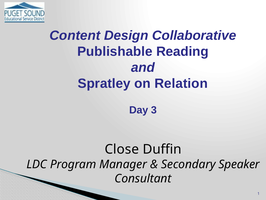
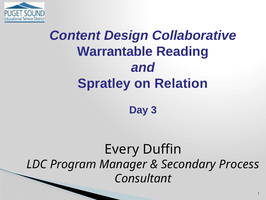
Publishable: Publishable -> Warrantable (115, 51)
Close: Close -> Every (122, 149)
Speaker: Speaker -> Process (239, 164)
